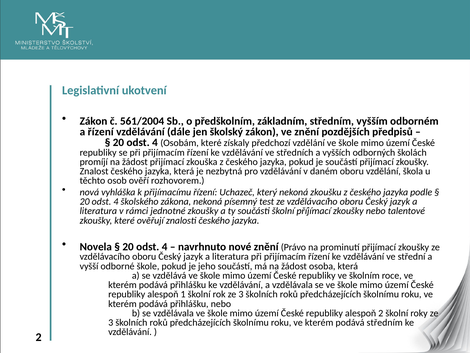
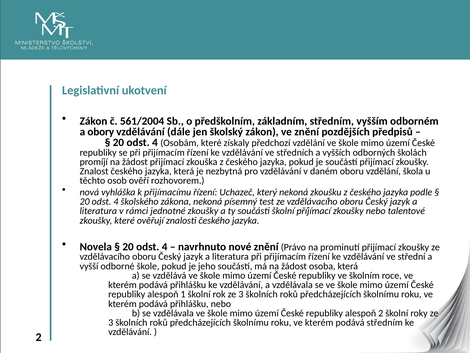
a řízení: řízení -> obory (101, 132)
